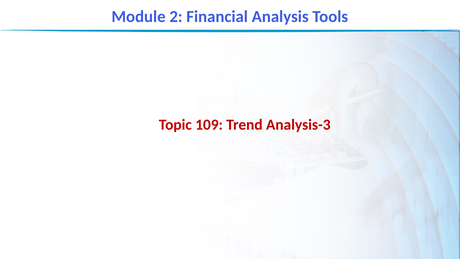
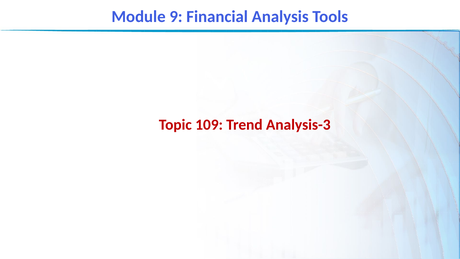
2: 2 -> 9 (176, 17)
